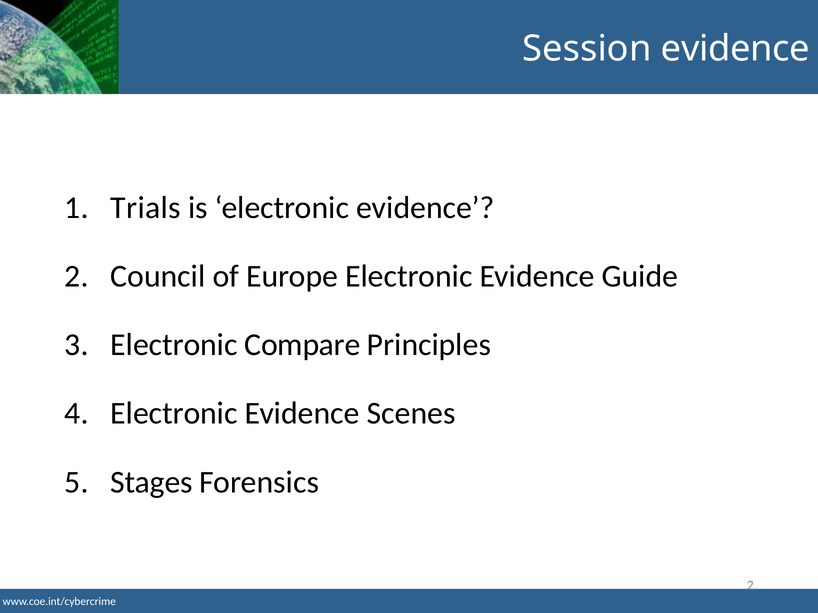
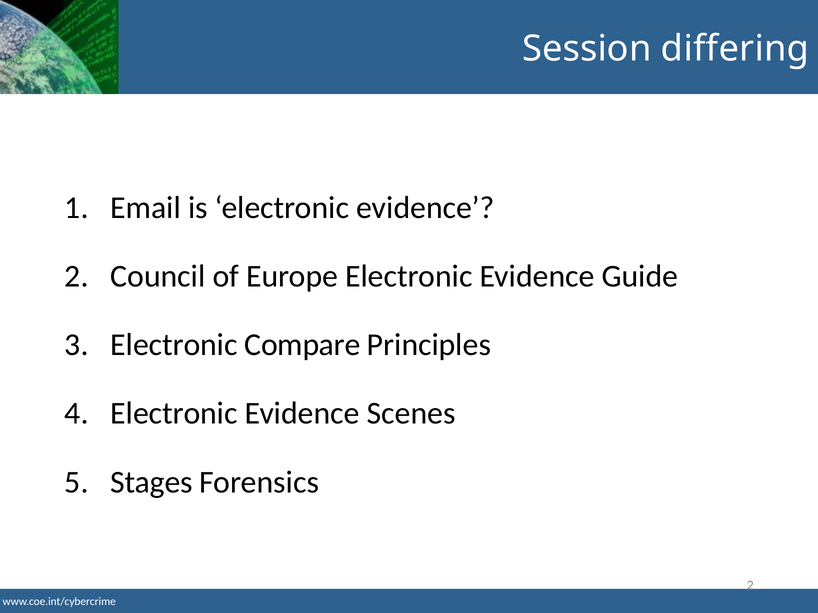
Session evidence: evidence -> differing (735, 49)
Trials: Trials -> Email (146, 208)
